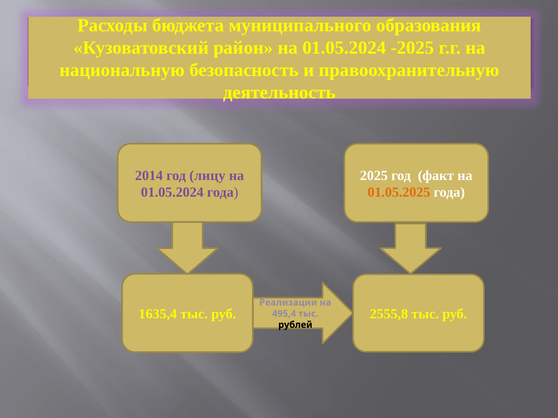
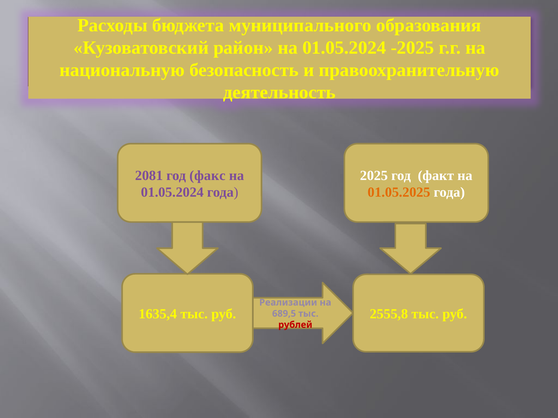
2014: 2014 -> 2081 (149, 176)
лицу: лицу -> факс (207, 176)
495,4: 495,4 -> 689,5 (284, 314)
рублей colour: black -> red (295, 325)
